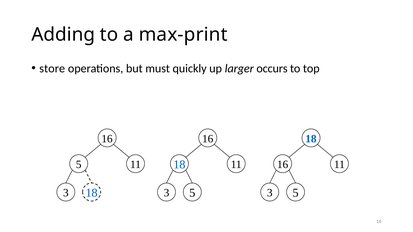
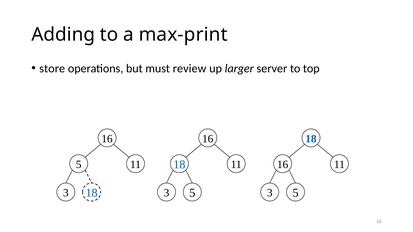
quickly: quickly -> review (190, 69)
occurs: occurs -> server (272, 69)
